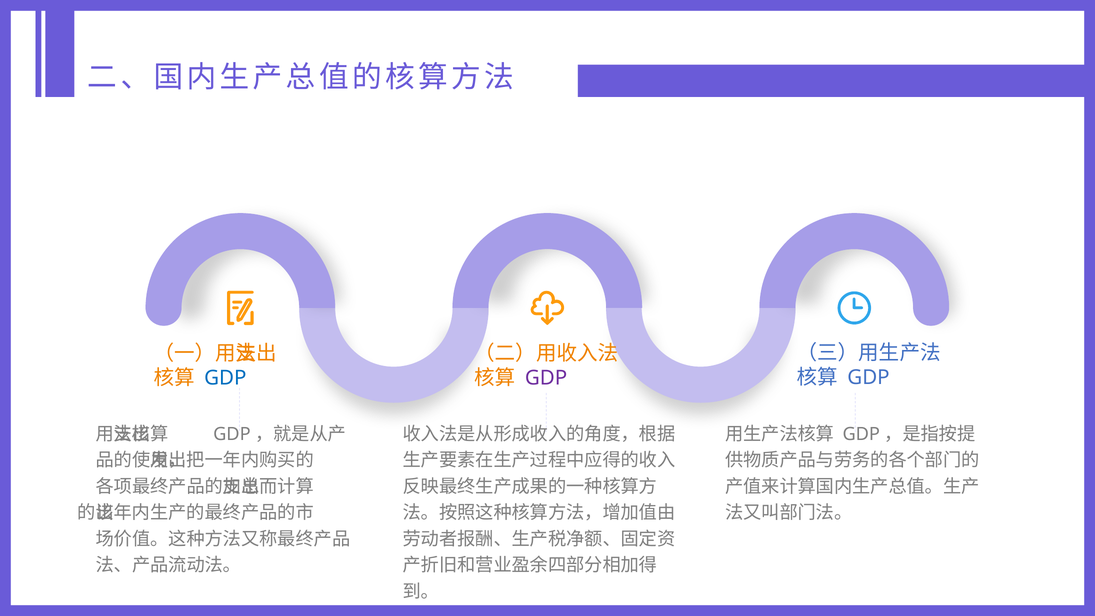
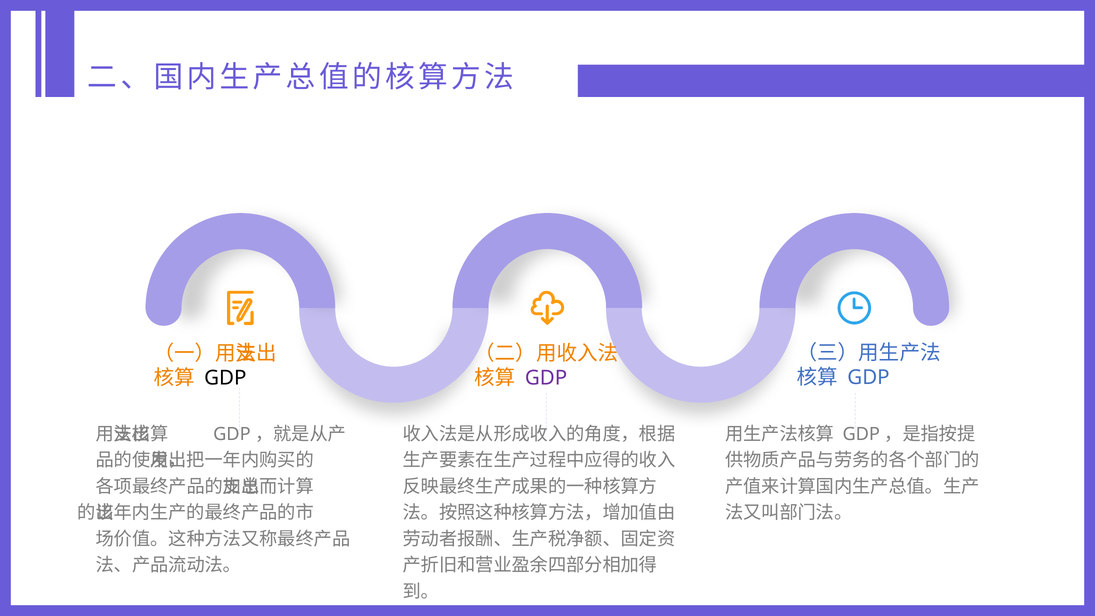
GDP colour: blue -> black (225, 378)
